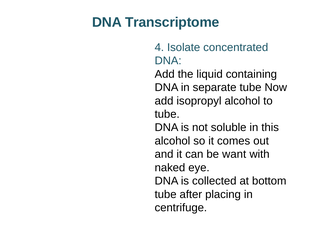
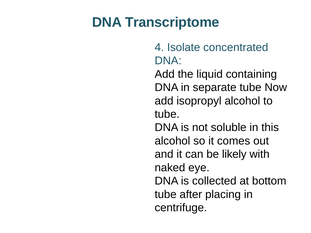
want: want -> likely (234, 154)
